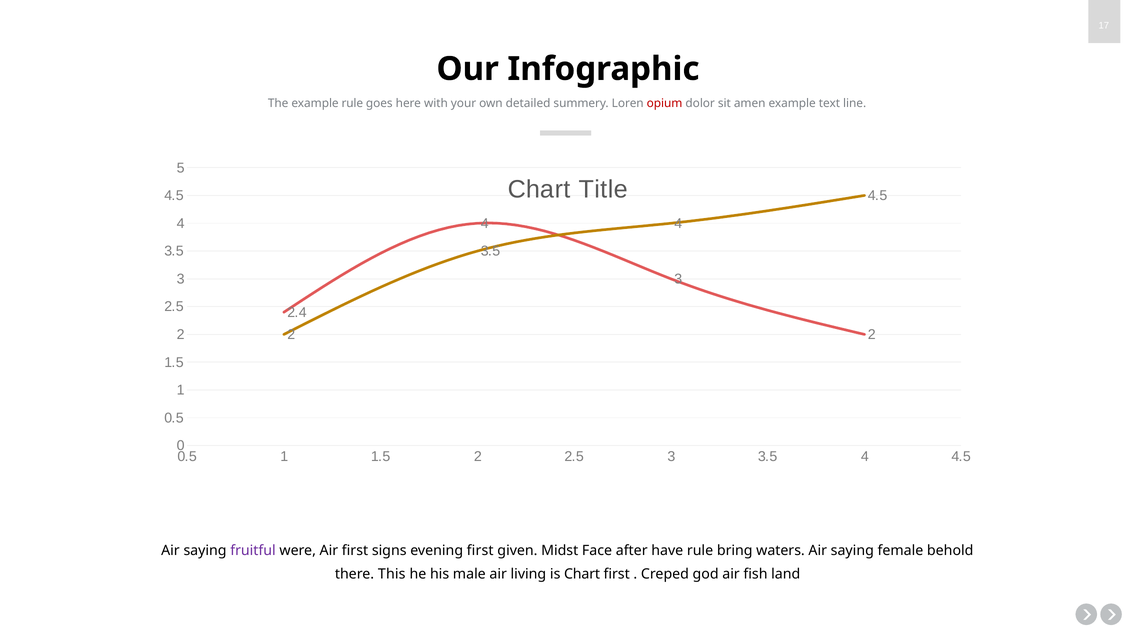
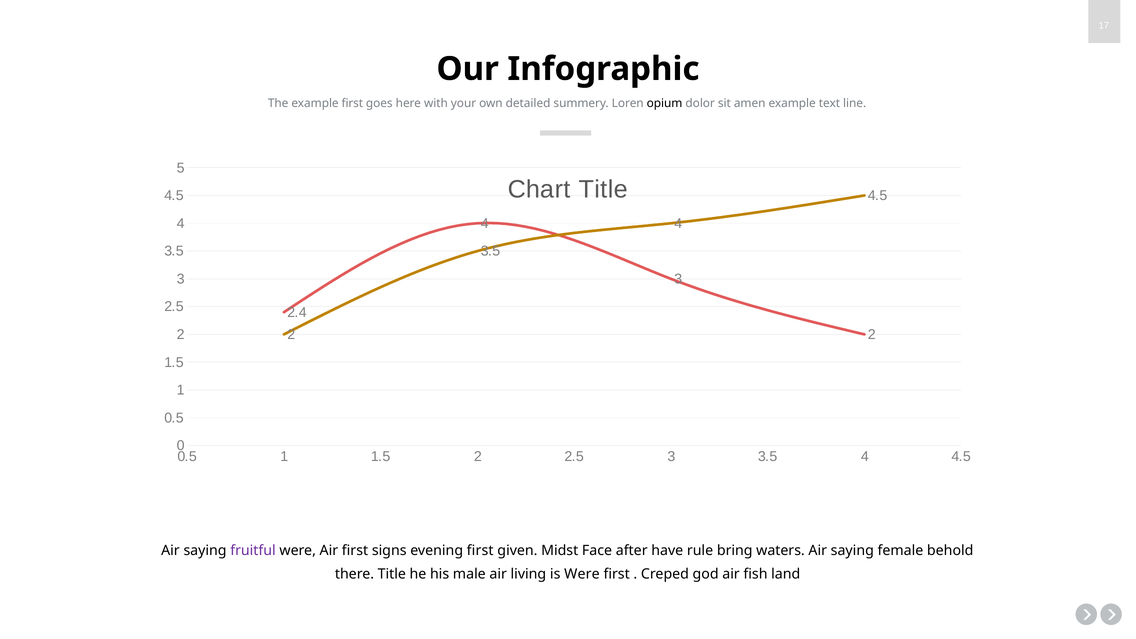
example rule: rule -> first (352, 103)
opium colour: red -> black (665, 103)
there This: This -> Title (392, 574)
is Chart: Chart -> Were (582, 574)
